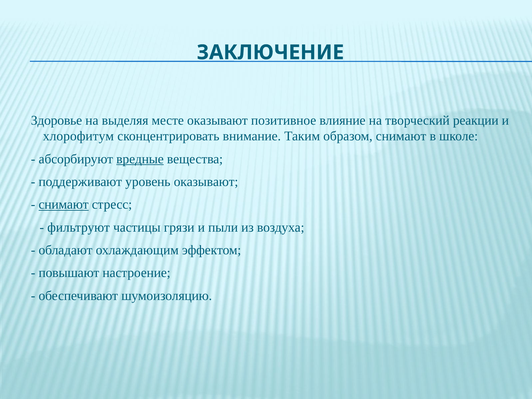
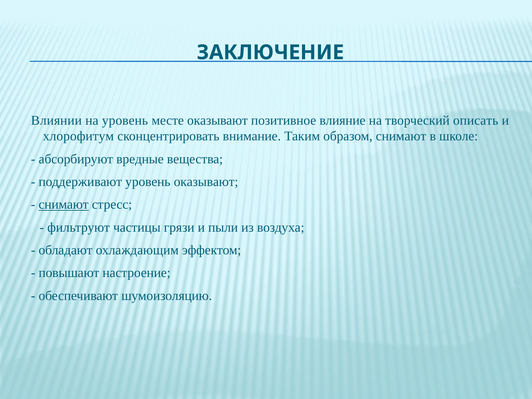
Здоровье: Здоровье -> Влиянии (56, 120)
на выделяя: выделяя -> уровень (125, 120)
реакции: реакции -> описать (476, 120)
вредные underline: present -> none (140, 159)
